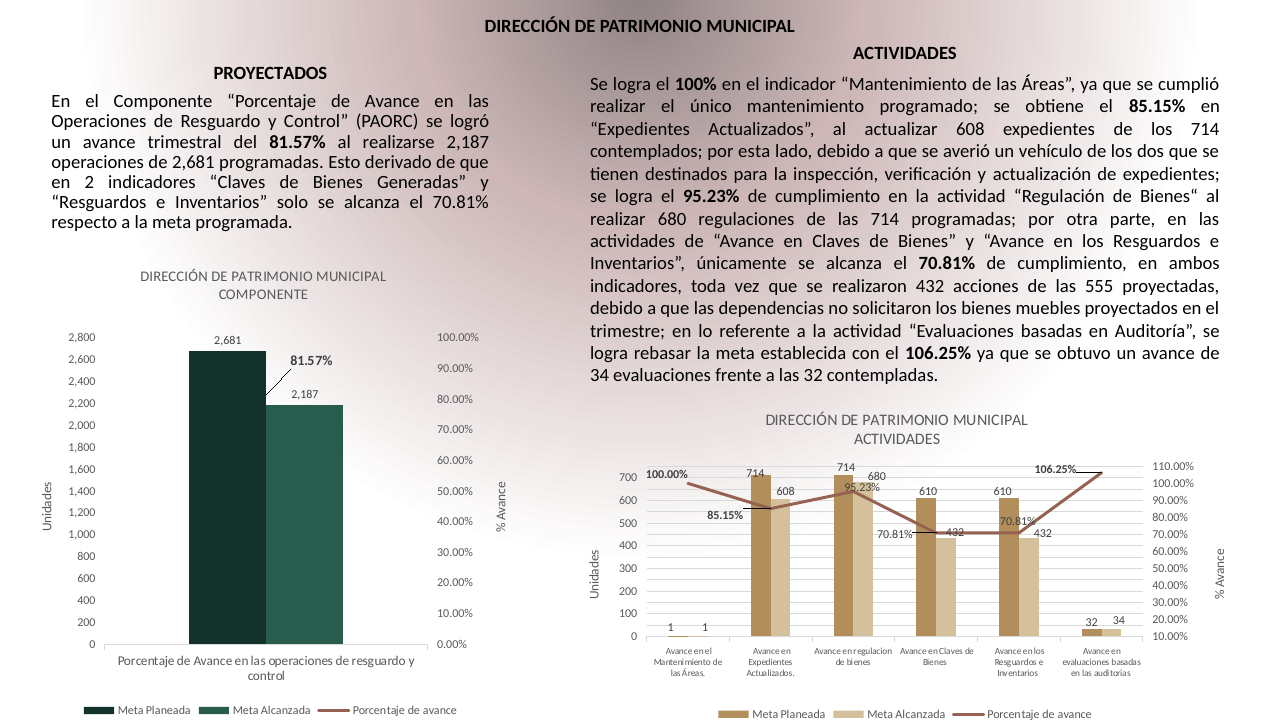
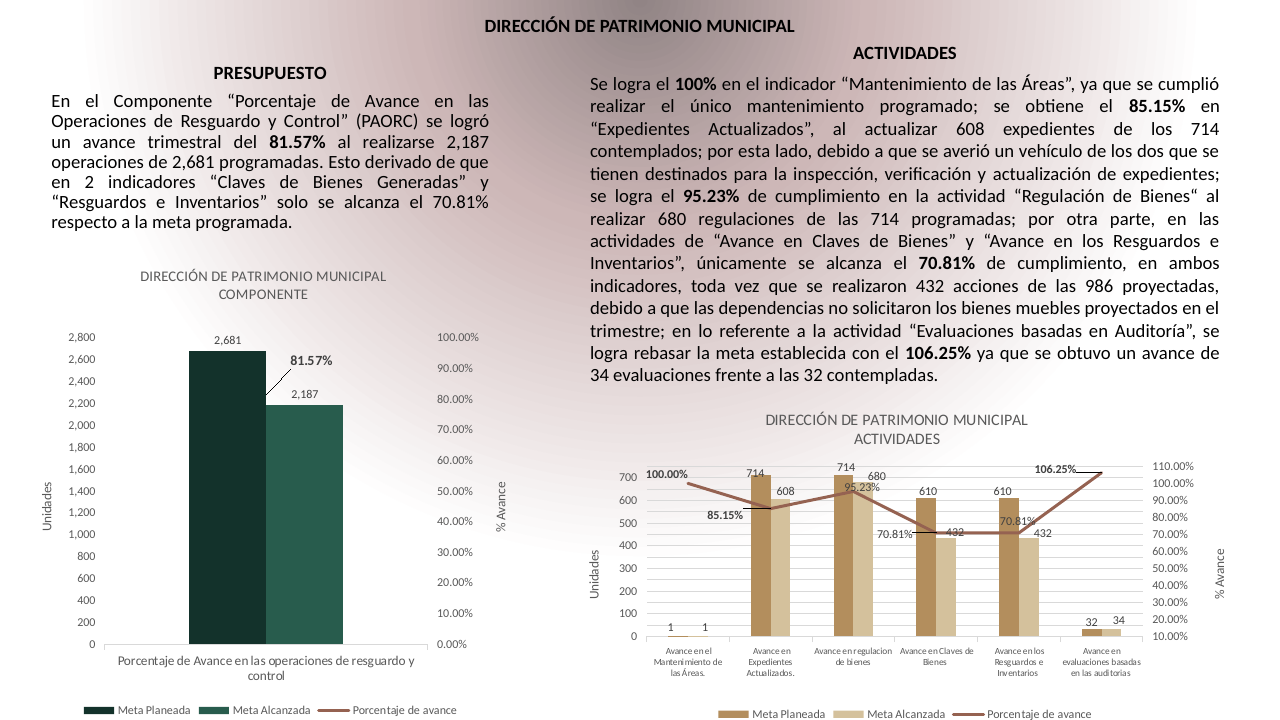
PROYECTADOS: PROYECTADOS -> PRESUPUESTO (270, 73)
555: 555 -> 986 (1099, 286)
